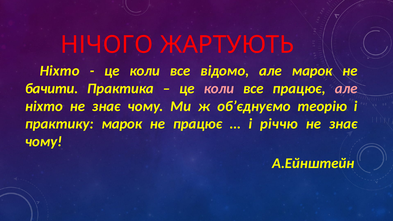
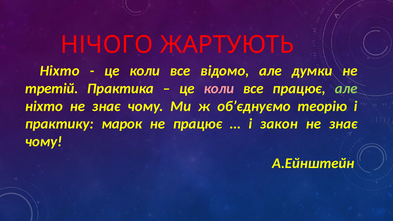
але марок: марок -> думки (312, 71)
бачити: бачити -> третій (52, 89)
але colour: pink -> light green (346, 89)
річчю: річчю -> закон (279, 124)
